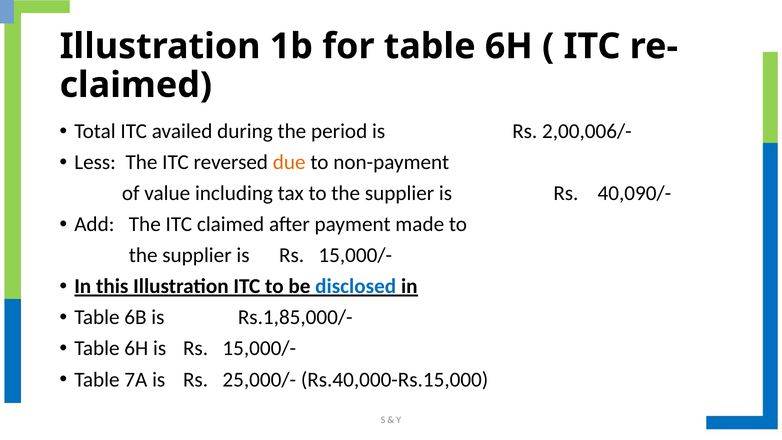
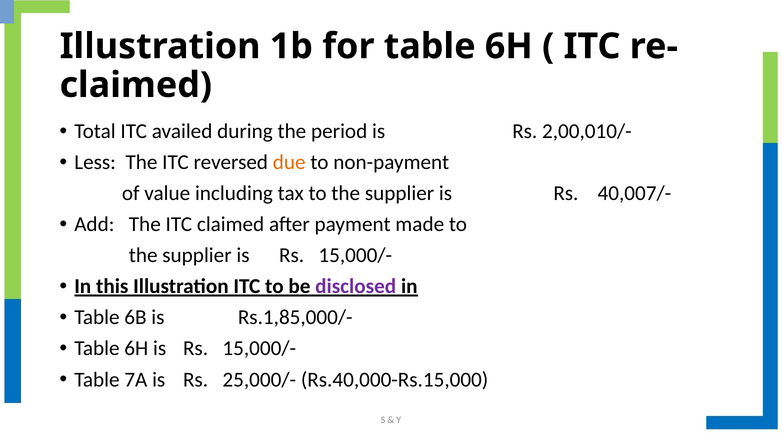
2,00,006/-: 2,00,006/- -> 2,00,010/- (587, 131)
40,090/-: 40,090/- -> 40,007/- (634, 193)
disclosed colour: blue -> purple (356, 286)
